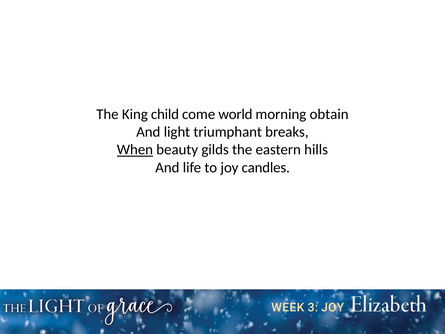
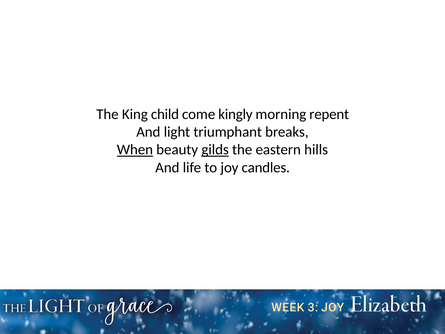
world: world -> kingly (235, 114)
obtain: obtain -> repent (329, 114)
gilds underline: none -> present (215, 150)
